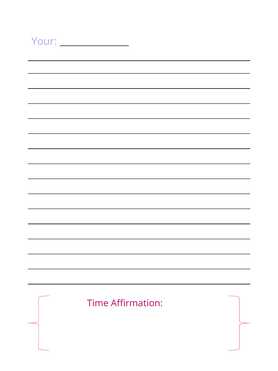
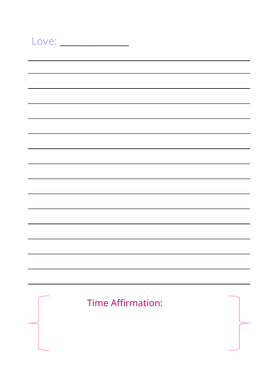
Your: Your -> Love (44, 41)
